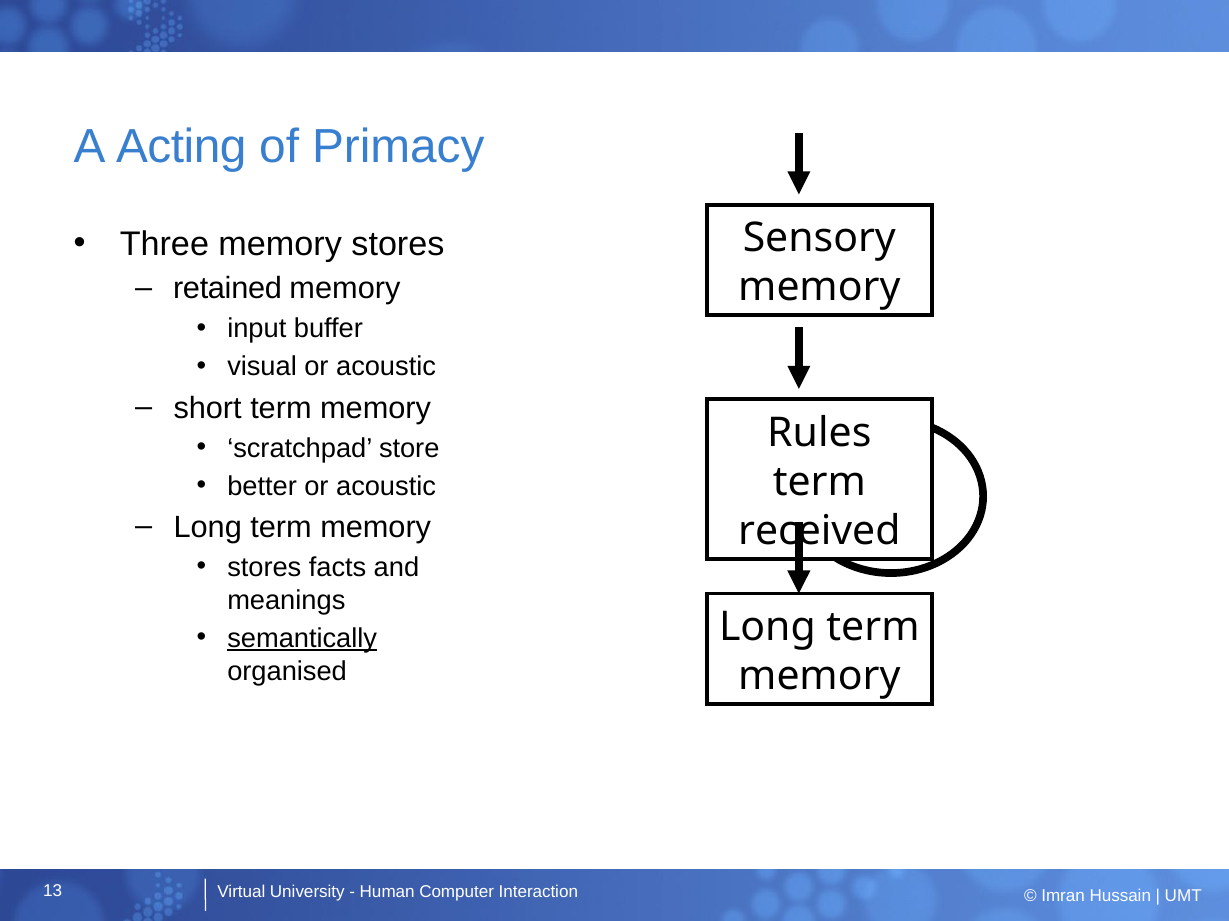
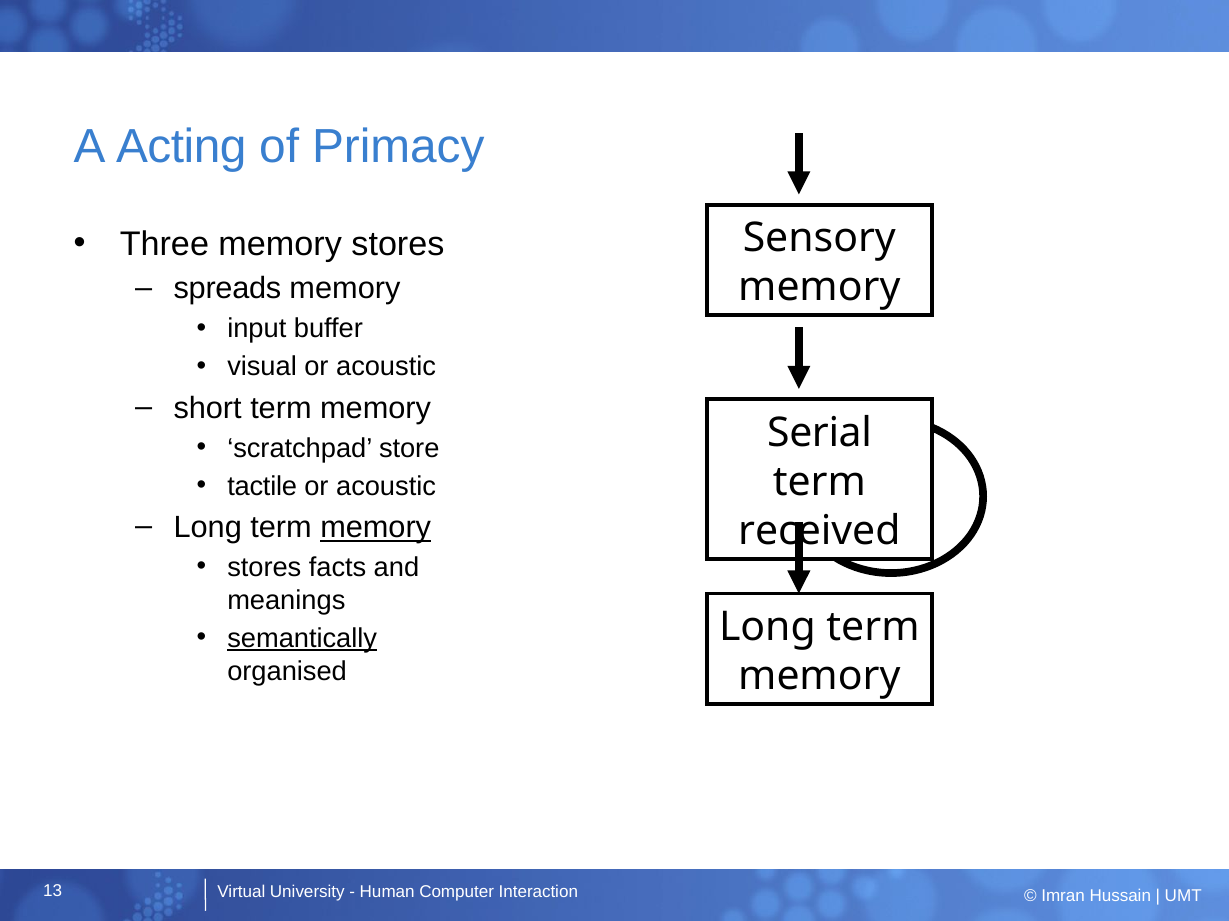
retained: retained -> spreads (227, 289)
Rules: Rules -> Serial (820, 433)
better: better -> tactile (262, 487)
memory underline: none -> present (376, 528)
